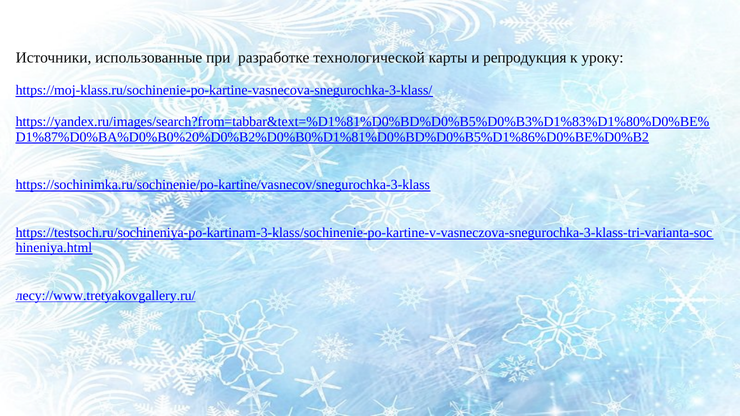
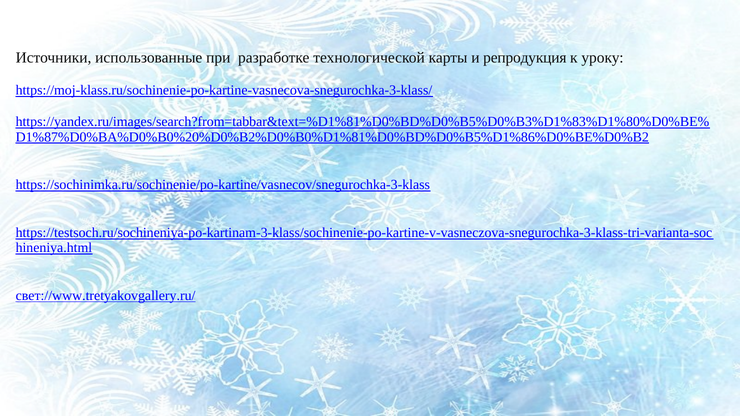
лесу://www.tretyakovgallery.ru/: лесу://www.tretyakovgallery.ru/ -> свет://www.tretyakovgallery.ru/ (106, 296)
